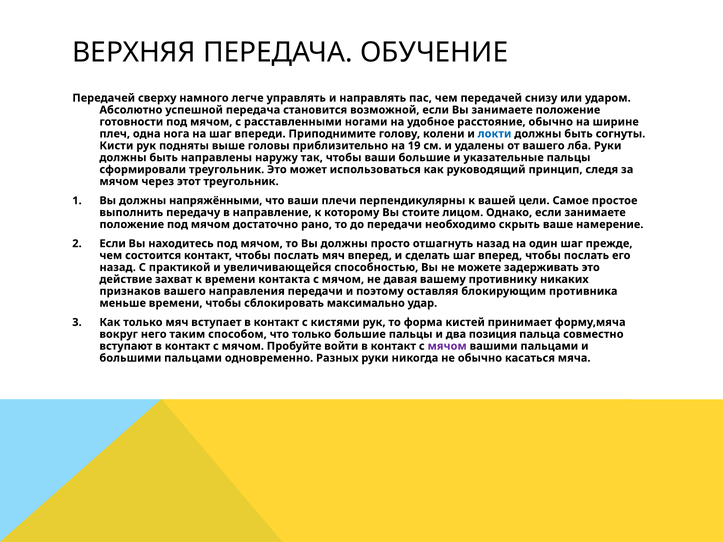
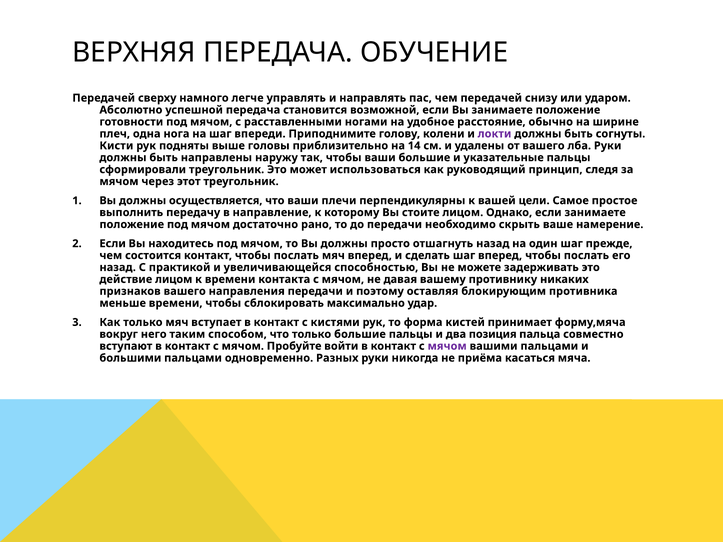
локти colour: blue -> purple (495, 134)
19: 19 -> 14 (414, 146)
напряжёнными: напряжёнными -> осуществляется (216, 201)
действие захват: захват -> лицом (174, 279)
не обычно: обычно -> приёма (480, 358)
